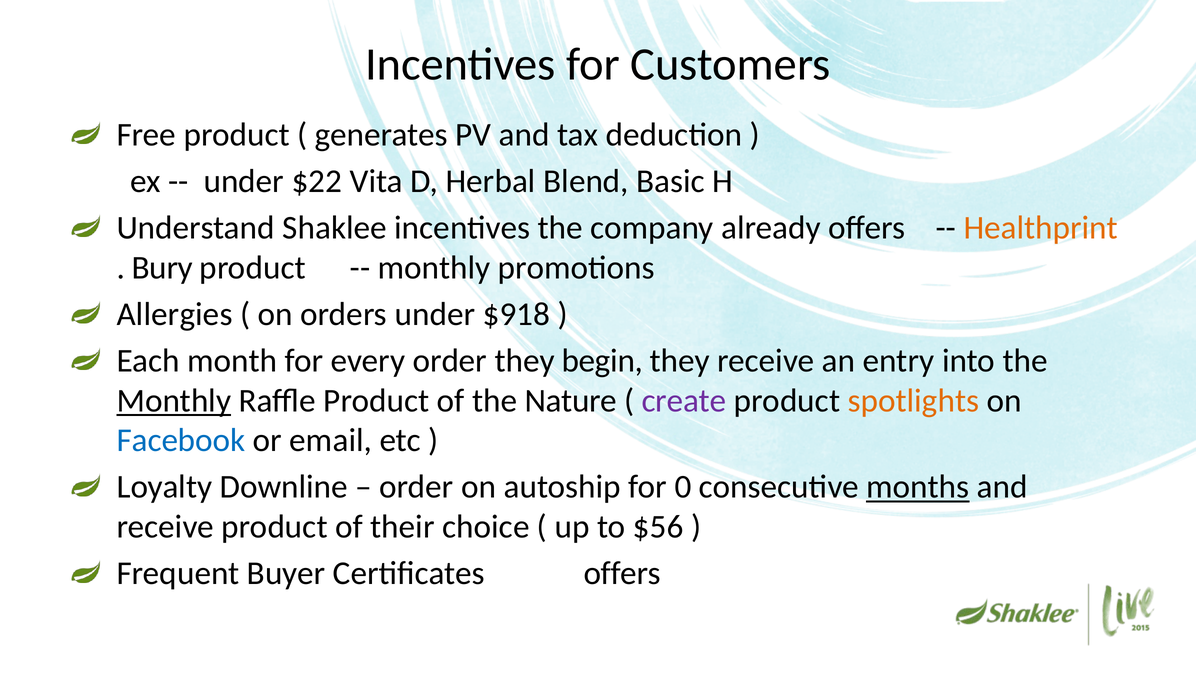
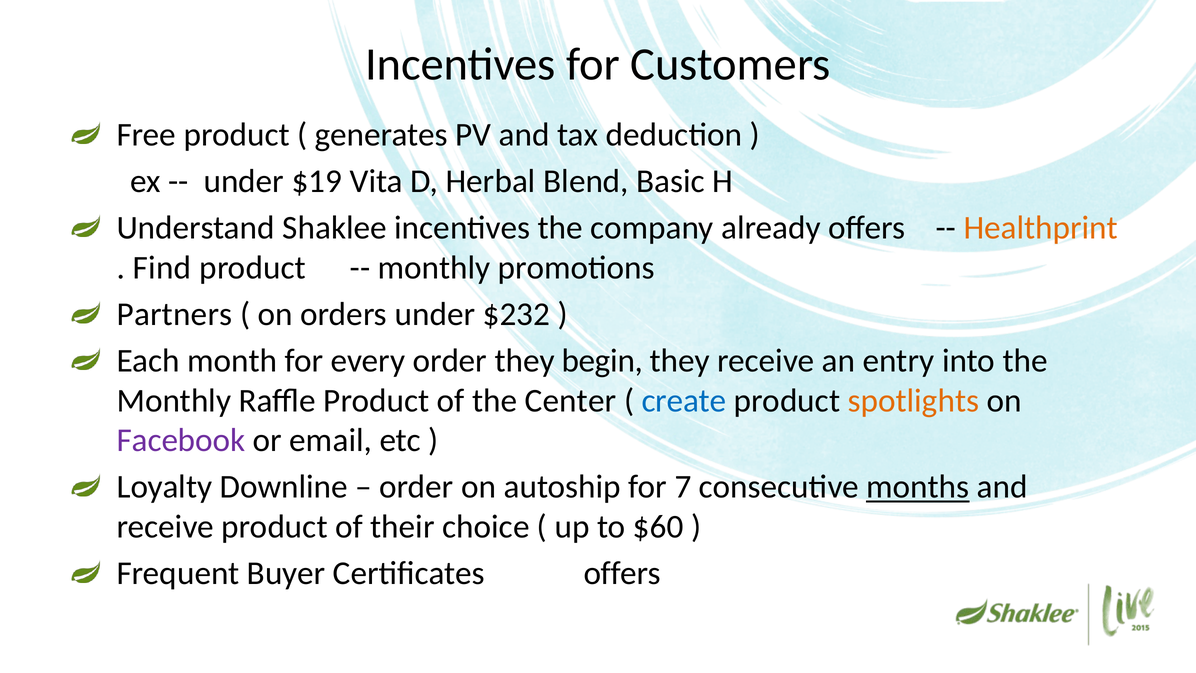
$22: $22 -> $19 (317, 181)
Bury: Bury -> Find (162, 268)
Allergies: Allergies -> Partners (175, 314)
$918: $918 -> $232 (516, 314)
Monthly underline: present -> none (174, 400)
Nature: Nature -> Center (571, 400)
create colour: purple -> blue (684, 400)
Facebook colour: blue -> purple (181, 440)
0: 0 -> 7 (683, 487)
$56: $56 -> $60 (658, 527)
